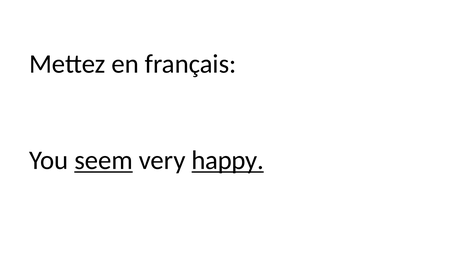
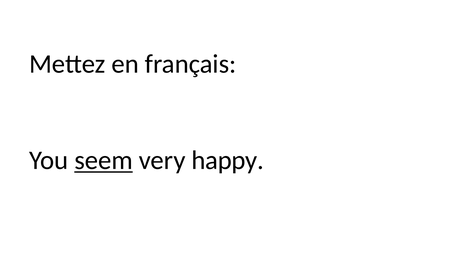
happy underline: present -> none (228, 160)
